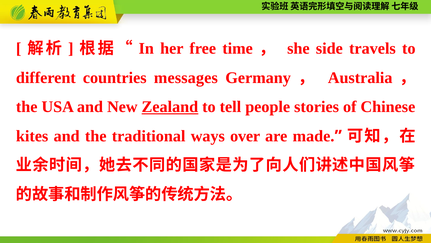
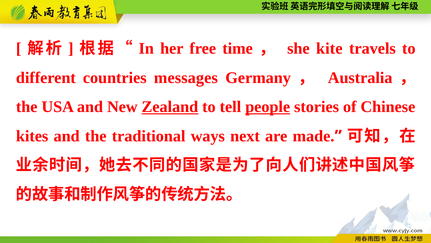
side: side -> kite (329, 49)
people underline: none -> present (268, 107)
over: over -> next (245, 136)
